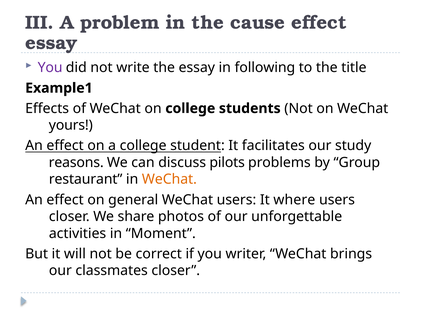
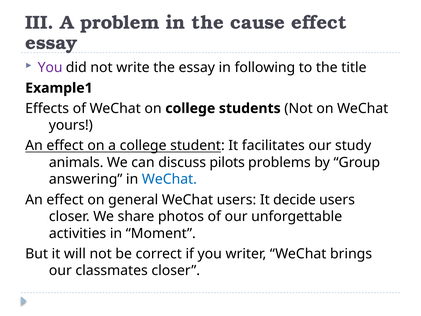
reasons: reasons -> animals (76, 162)
restaurant: restaurant -> answering (86, 179)
WeChat colour: orange -> blue (169, 179)
where: where -> decide (294, 200)
